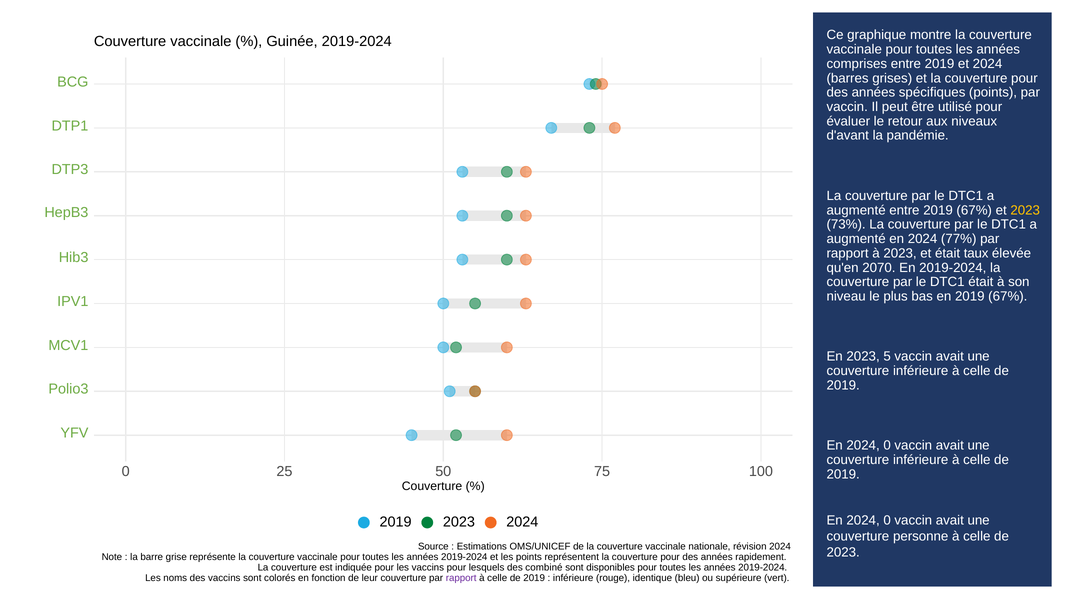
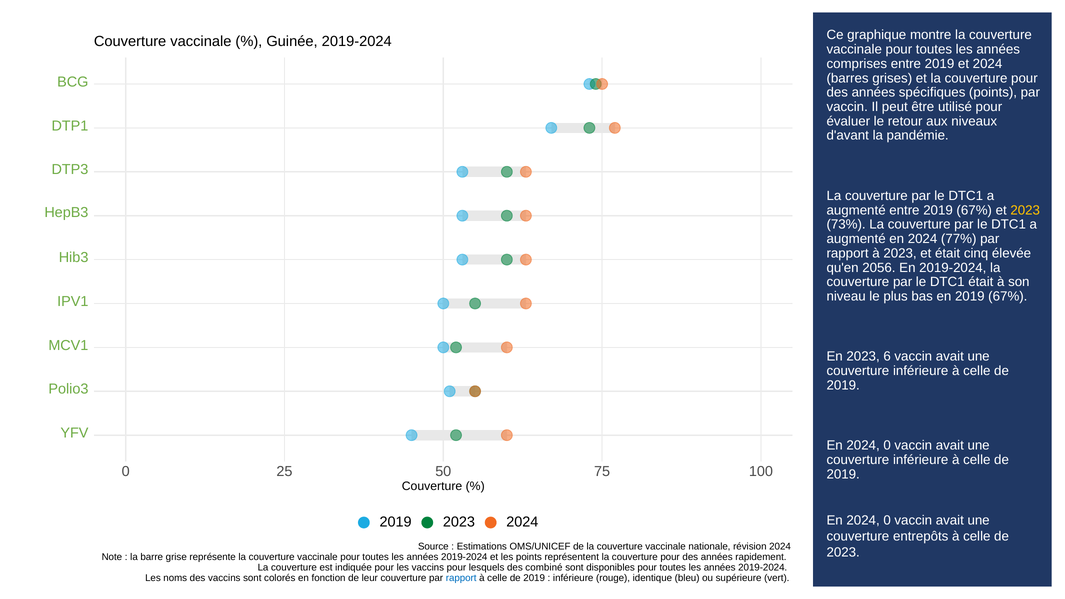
taux: taux -> cinq (976, 253)
2070: 2070 -> 2056 (879, 268)
5: 5 -> 6 (887, 357)
personne: personne -> entrepôts (921, 536)
rapport colour: purple -> blue (461, 578)
